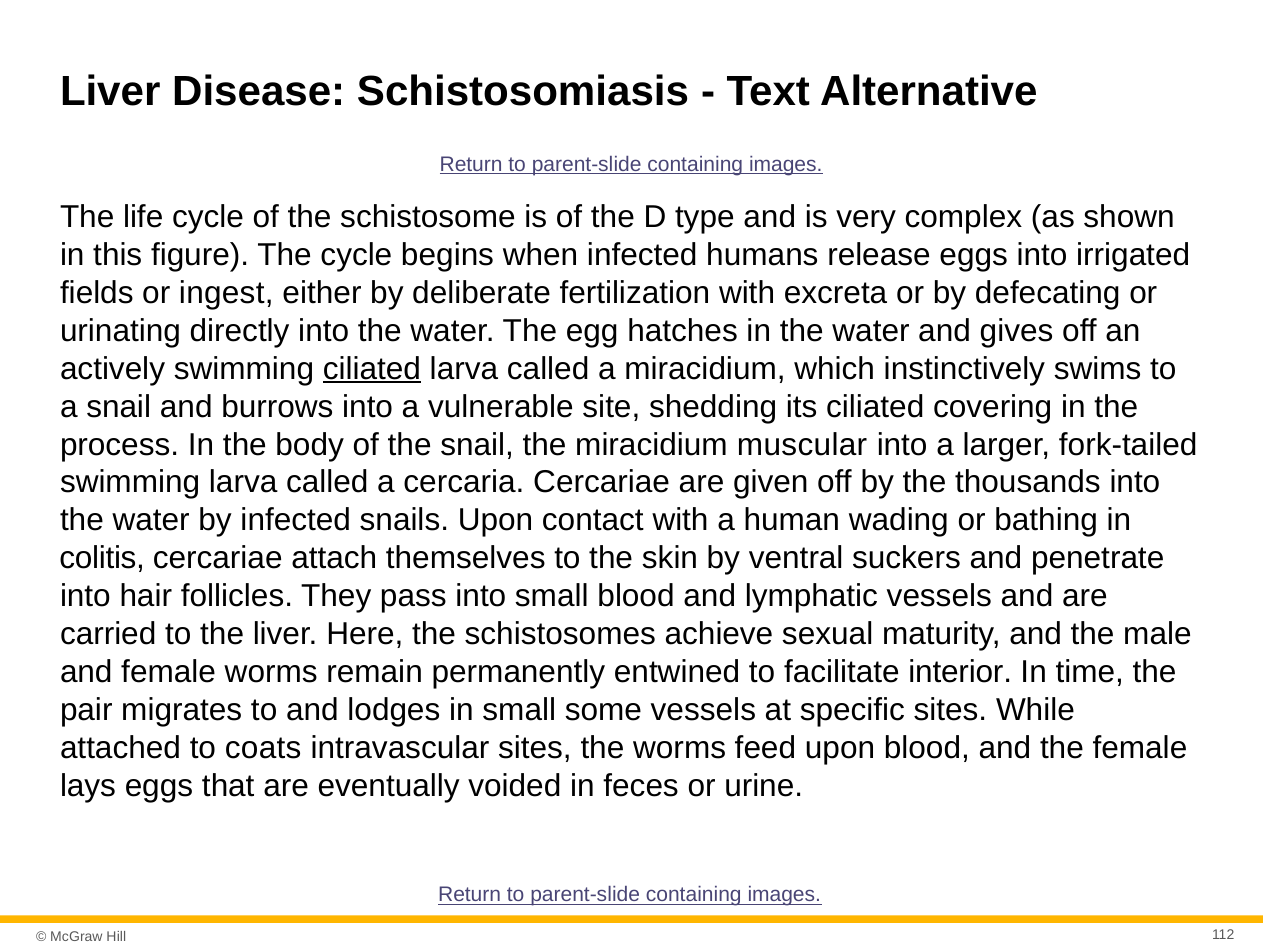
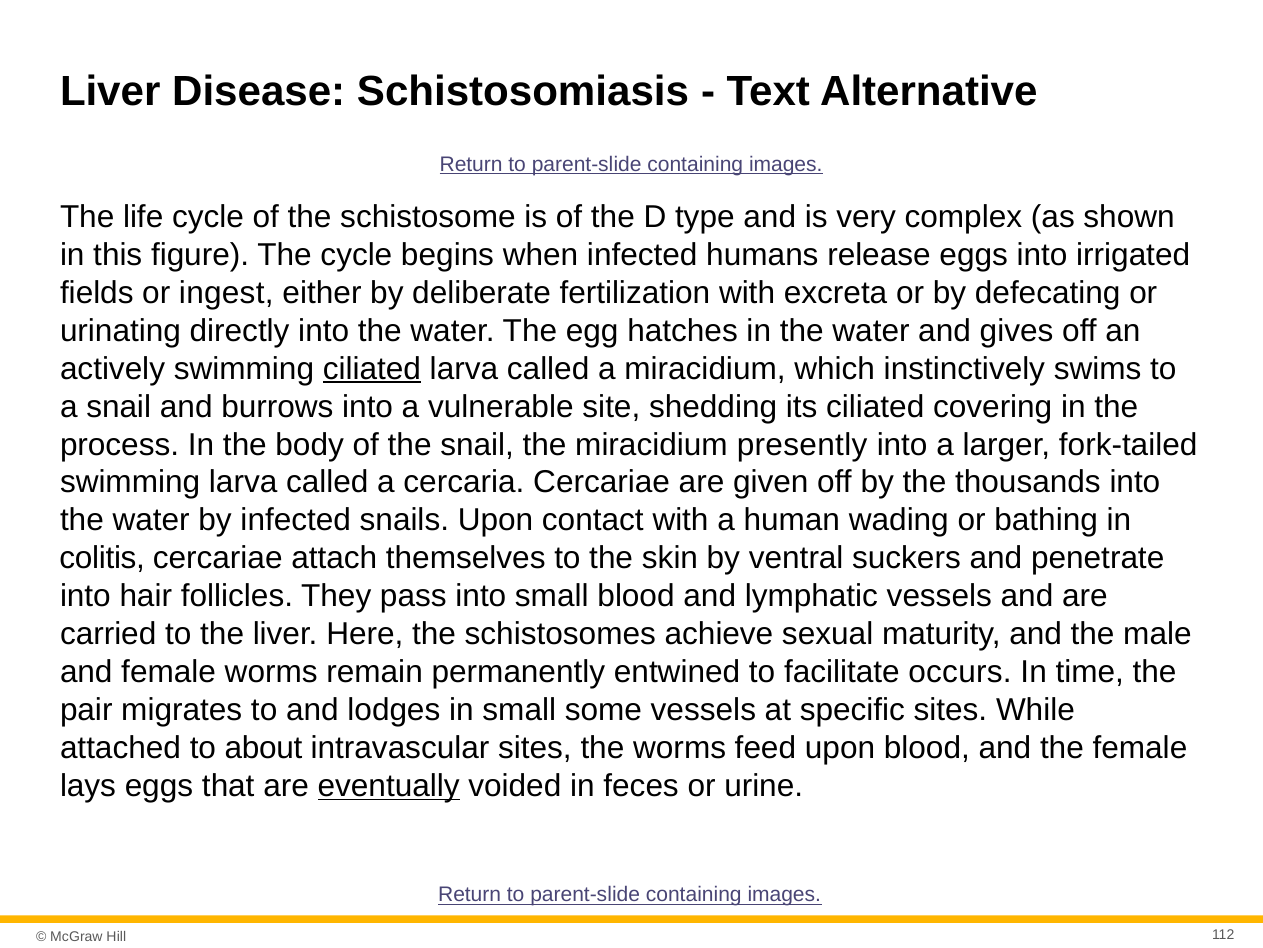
muscular: muscular -> presently (802, 444)
interior: interior -> occurs (960, 672)
coats: coats -> about (263, 747)
eventually underline: none -> present (389, 785)
